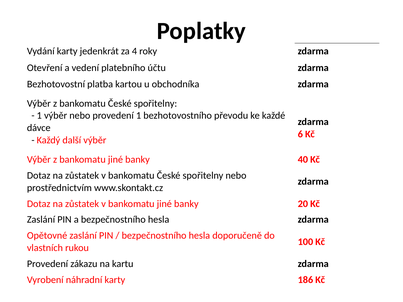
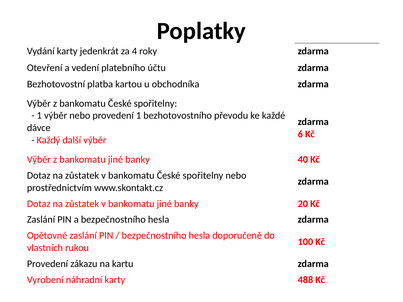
186: 186 -> 488 (305, 280)
